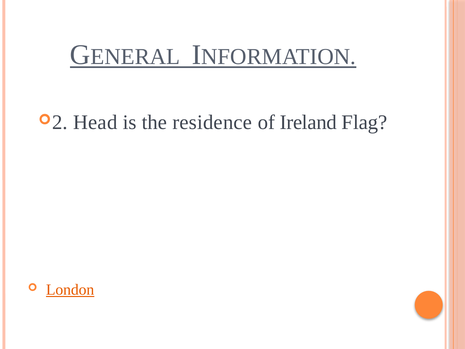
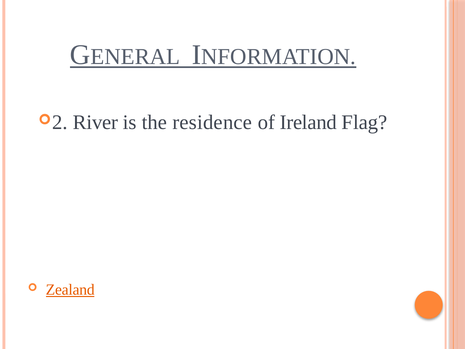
Head: Head -> River (95, 122)
London: London -> Zealand (70, 289)
